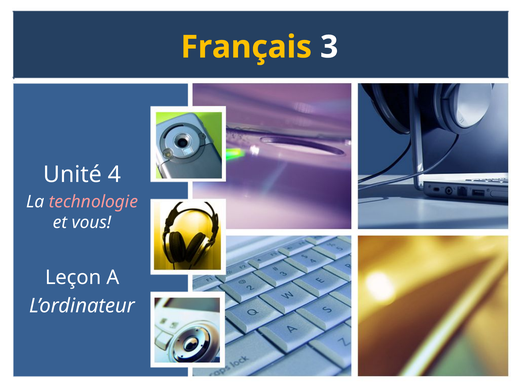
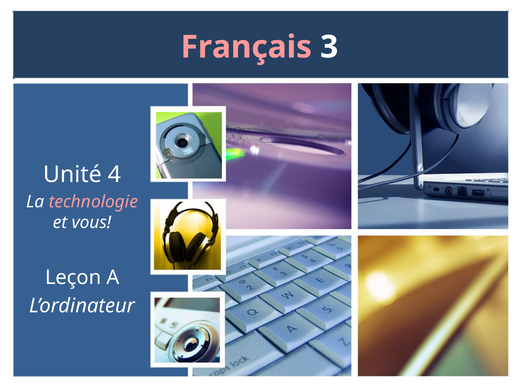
Français colour: yellow -> pink (246, 47)
